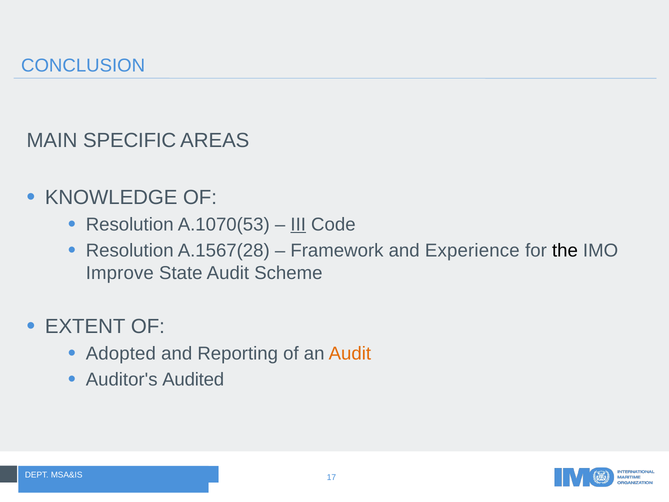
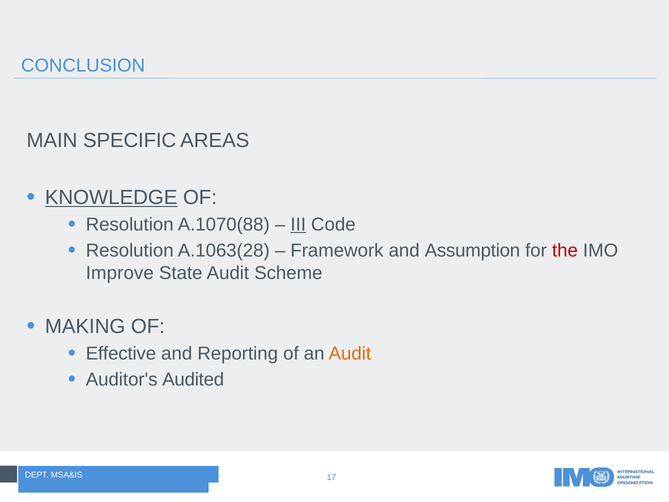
KNOWLEDGE underline: none -> present (111, 198)
A.1070(53: A.1070(53 -> A.1070(88 (224, 225)
A.1567(28: A.1567(28 -> A.1063(28 (224, 251)
Experience: Experience -> Assumption (472, 251)
the colour: black -> red (565, 251)
EXTENT: EXTENT -> MAKING (85, 327)
Adopted: Adopted -> Effective (121, 354)
